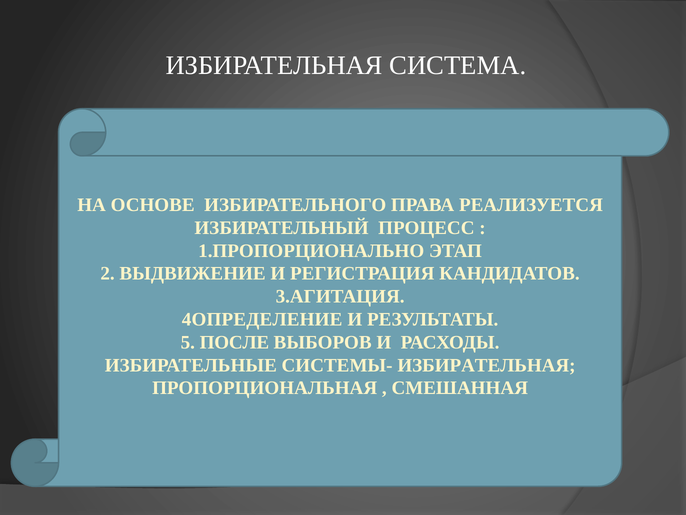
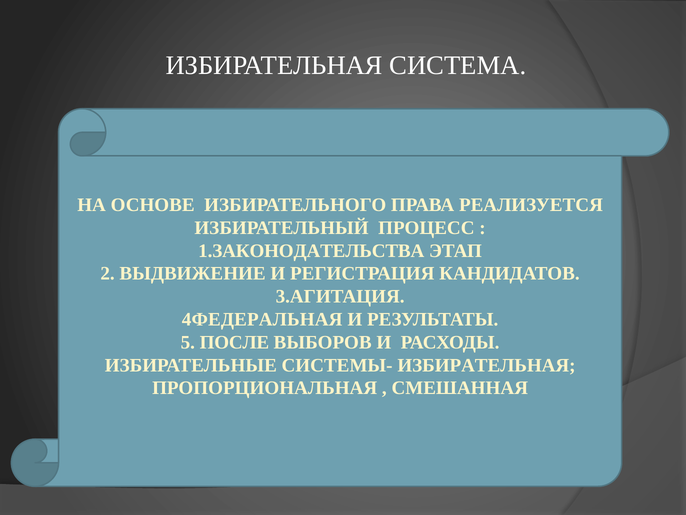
1.ПРОПОРЦИОНАЛЬНО: 1.ПРОПОРЦИОНАЛЬНО -> 1.ЗАКОНОДАТЕЛЬСТВА (311, 251)
4ОПРЕДЕЛЕНИЕ: 4ОПРЕДЕЛЕНИЕ -> 4ФЕДЕРАЛЬНАЯ (262, 319)
